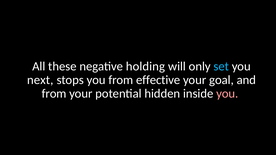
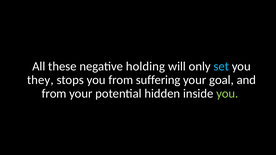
next: next -> they (40, 80)
effective: effective -> suffering (158, 80)
you colour: pink -> light green (227, 94)
